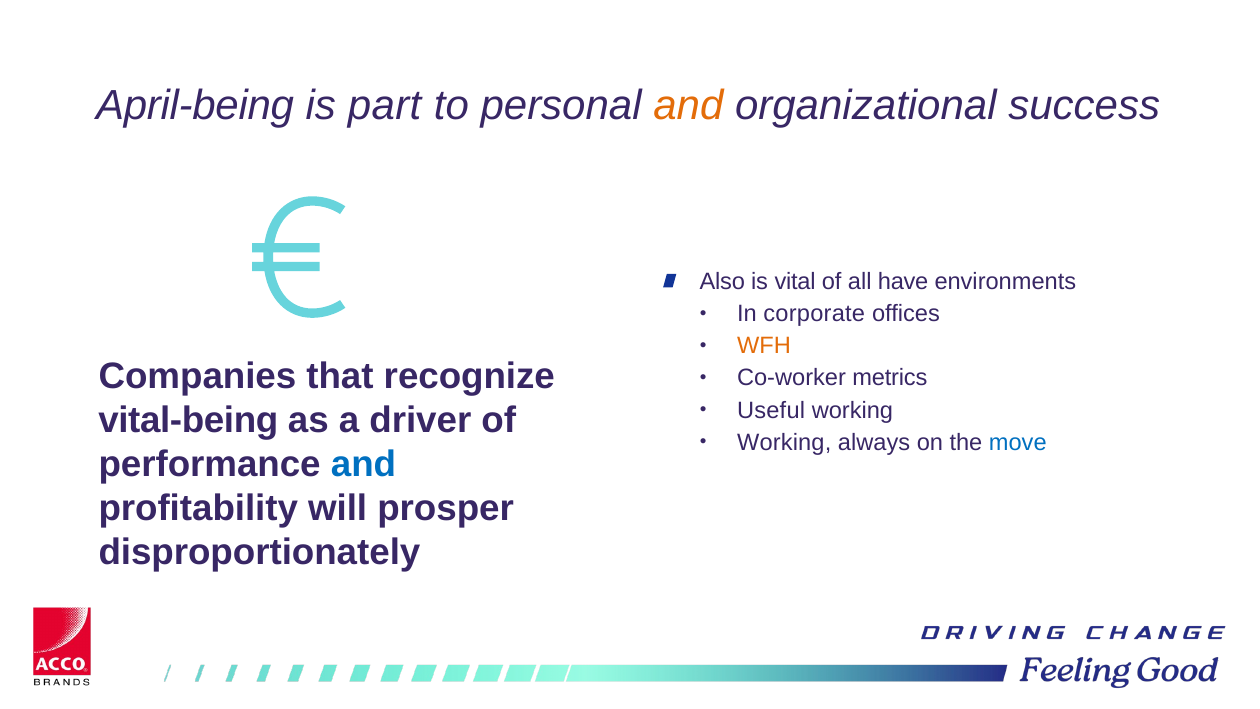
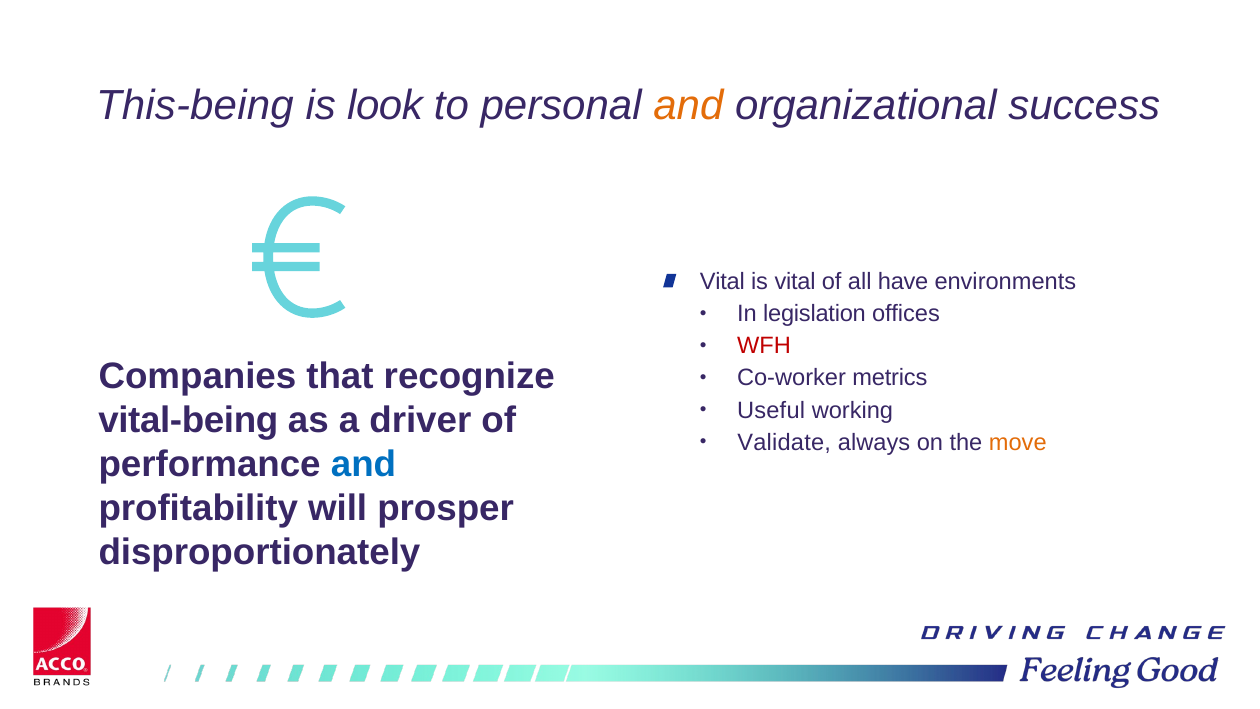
April-being: April-being -> This-being (195, 106)
part: part -> look (385, 106)
Also: Also -> Vital (722, 282)
corporate: corporate -> legislation (814, 314)
WFH colour: orange -> red (764, 346)
Working: Working -> Validate (784, 442)
move colour: blue -> orange (1018, 442)
